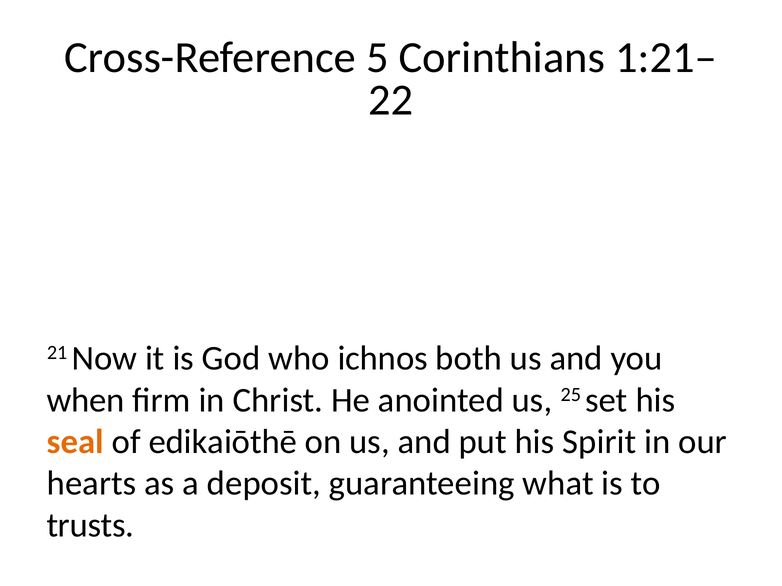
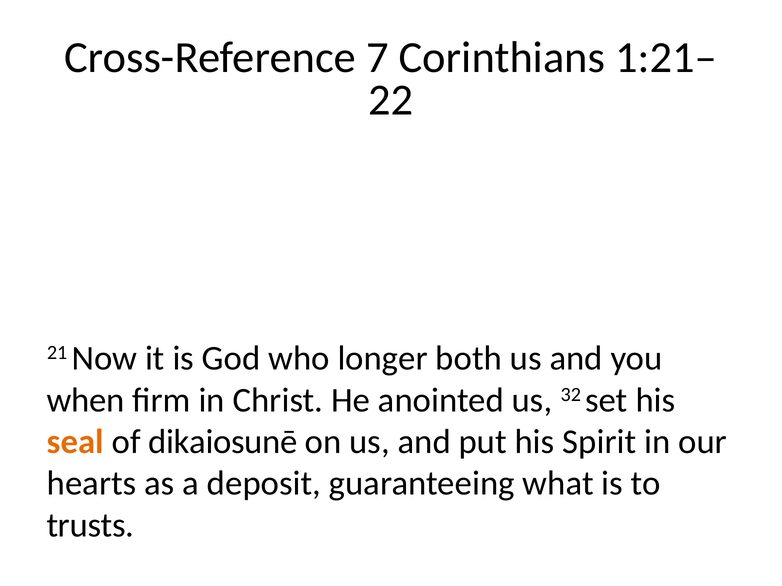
5: 5 -> 7 (377, 58)
ichnos: ichnos -> longer (383, 359)
25: 25 -> 32 (571, 395)
edikaiōthē: edikaiōthē -> dikaiosunē (223, 442)
